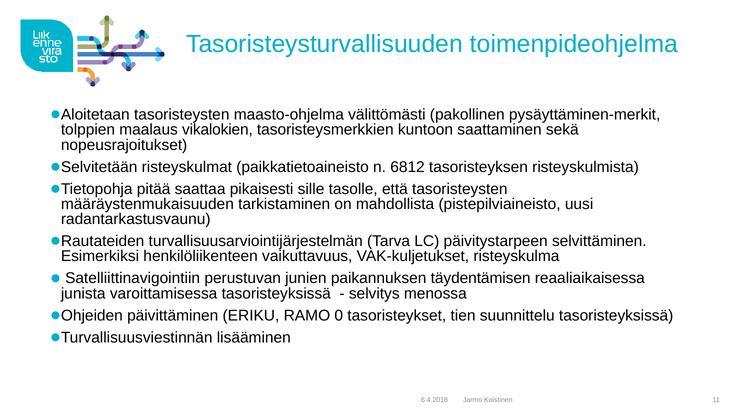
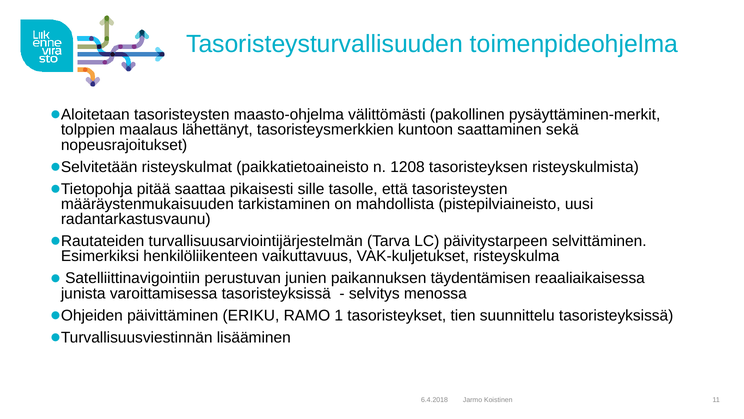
vikalokien: vikalokien -> lähettänyt (217, 130)
6812: 6812 -> 1208 (408, 167)
0: 0 -> 1 (339, 315)
